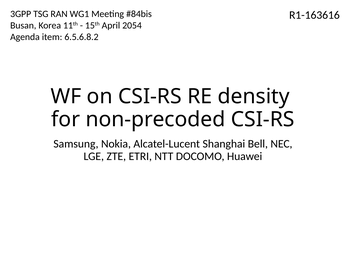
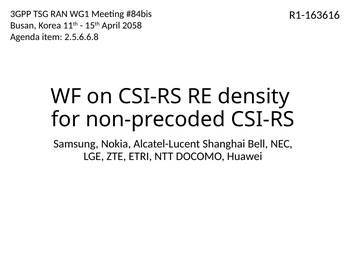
2054: 2054 -> 2058 (132, 25)
6.5.6.8.2: 6.5.6.8.2 -> 2.5.6.6.8 (81, 37)
